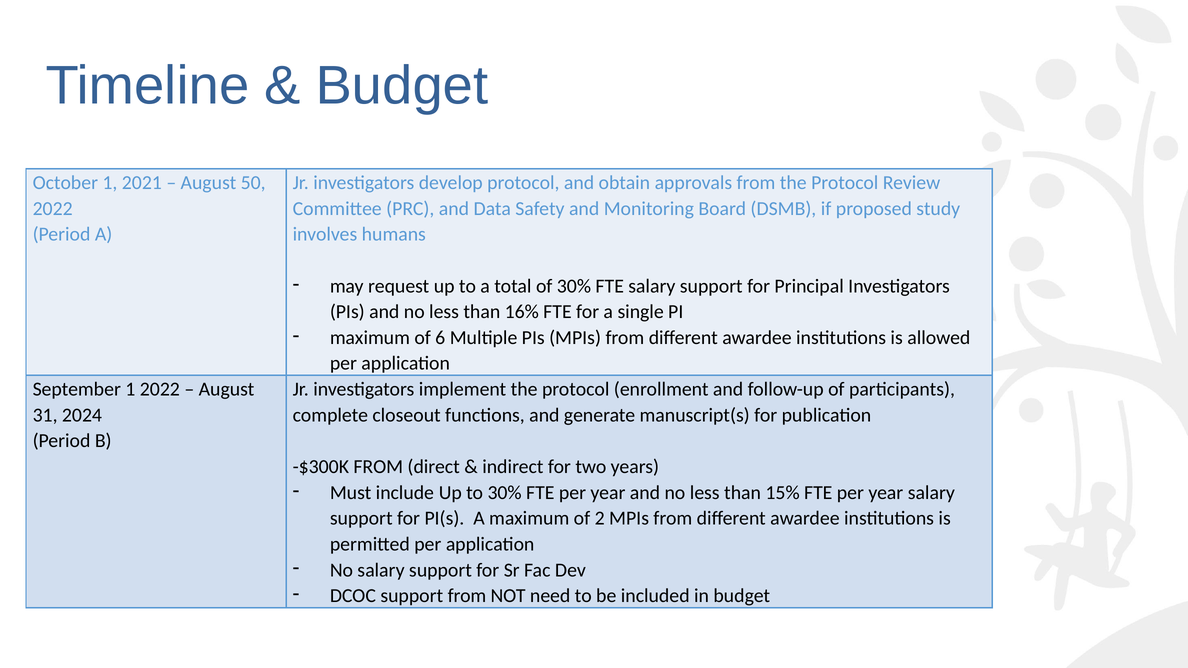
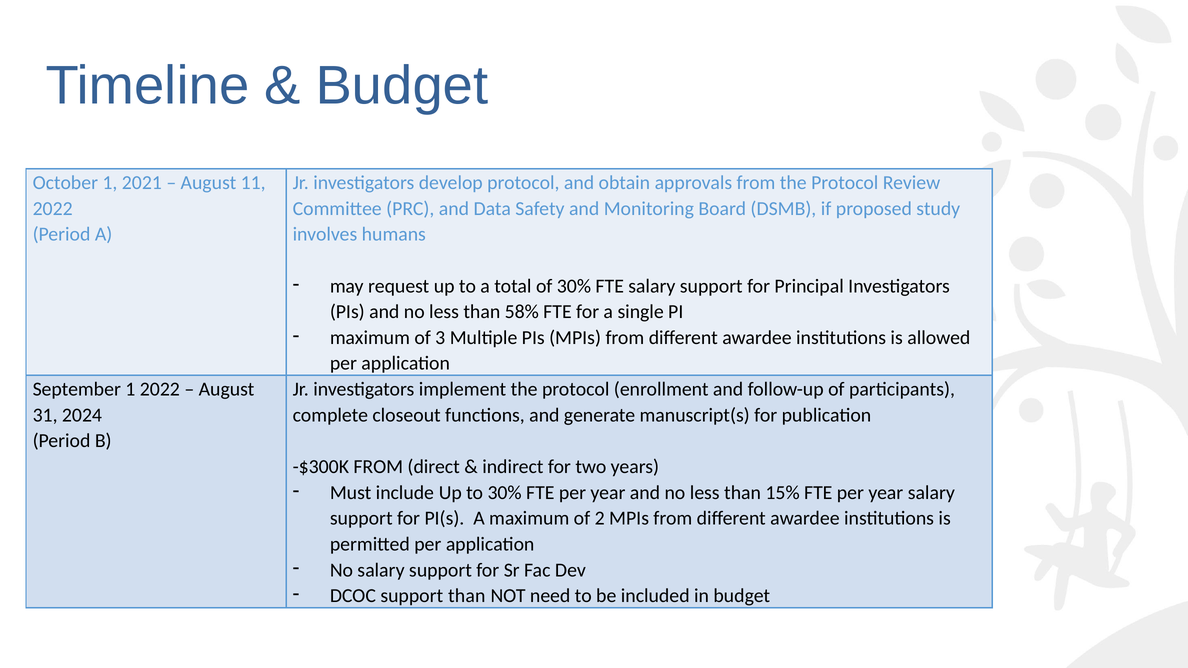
50: 50 -> 11 (253, 183)
16%: 16% -> 58% (522, 312)
6: 6 -> 3 (440, 338)
support from: from -> than (467, 596)
